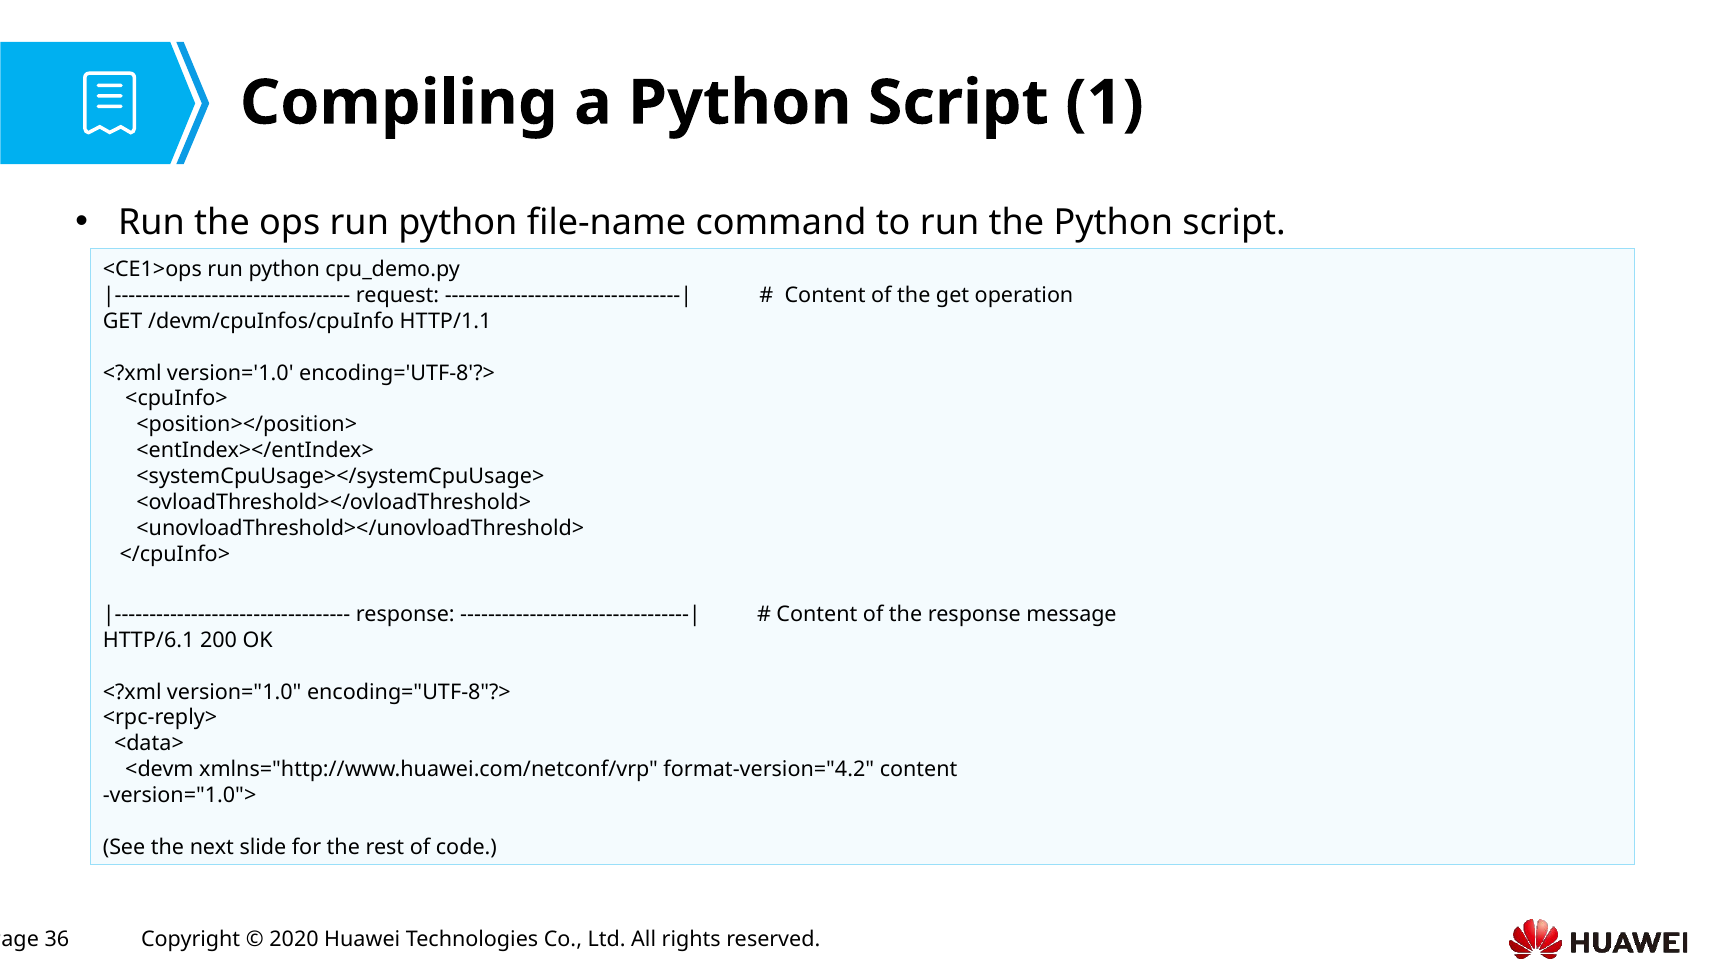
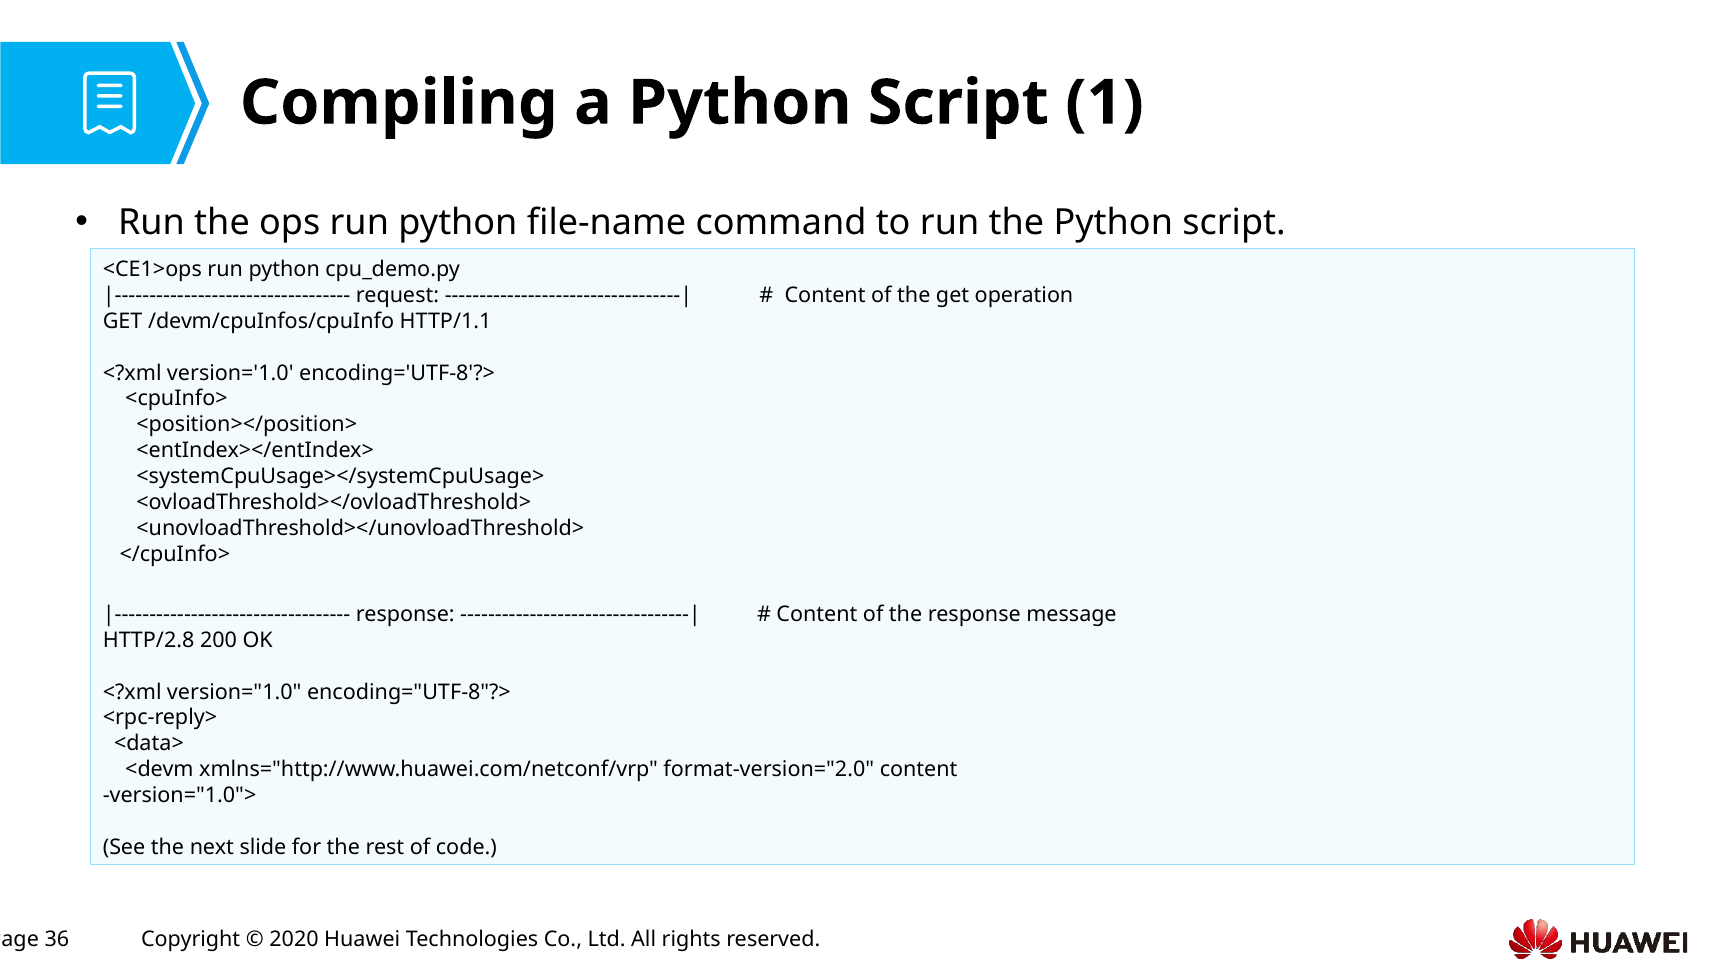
HTTP/6.1: HTTP/6.1 -> HTTP/2.8 (149, 640)
format-version="4.2: format-version="4.2 -> format-version="2.0 (769, 770)
